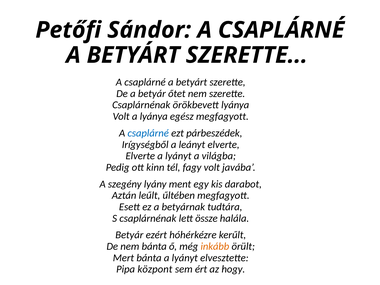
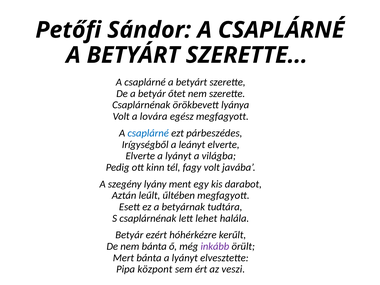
a lyánya: lyánya -> lovára (154, 116)
párbeszédek: párbeszédek -> párbeszédes (214, 133)
össze: össze -> lehet (206, 218)
inkább colour: orange -> purple (215, 246)
hogy: hogy -> veszi (233, 269)
